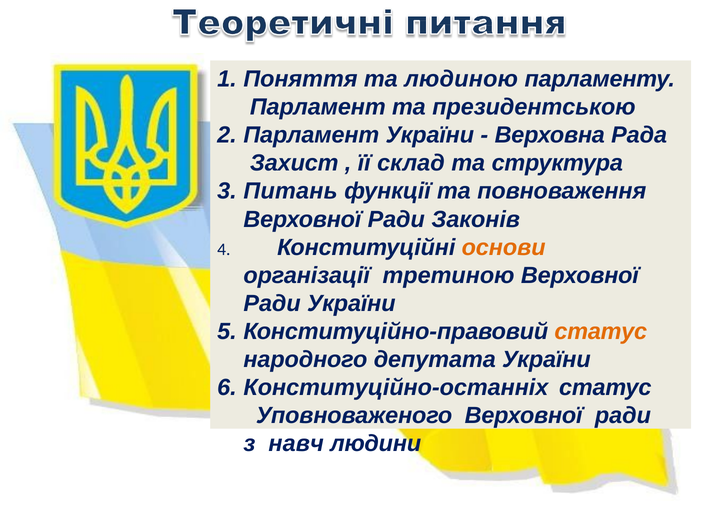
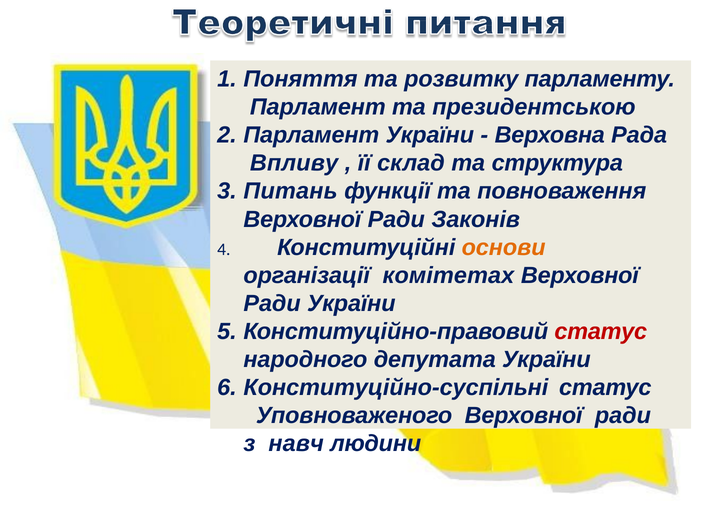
людиною: людиною -> розвитку (461, 79)
Захист: Захист -> Впливу (294, 163)
третиною: третиною -> комітетах (448, 276)
статус colour: orange -> red (601, 332)
Конституційно-останніх: Конституційно-останніх -> Конституційно-суспільні (396, 388)
